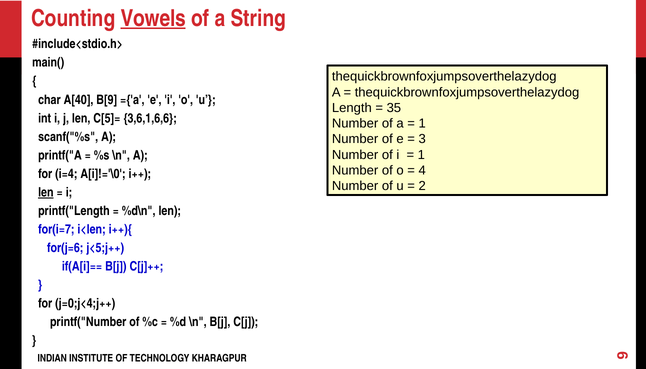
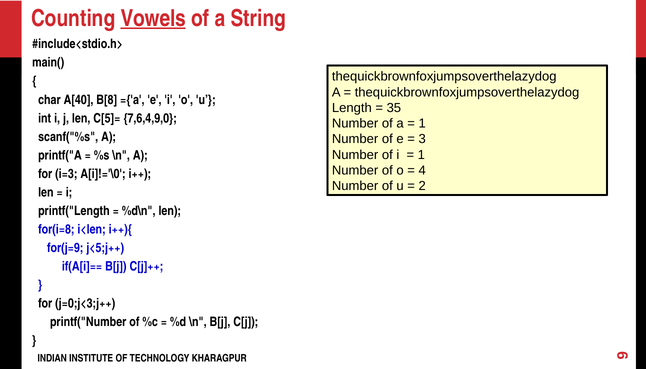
B[9: B[9 -> B[8 (107, 100)
3,6,1,6,6: 3,6,1,6,6 -> 7,6,4,9,0 (150, 118)
i=4: i=4 -> i=3 (66, 174)
len underline: present -> none (46, 192)
for(i=7: for(i=7 -> for(i=8 (56, 229)
for(j=6: for(j=6 -> for(j=9 (65, 248)
j=0;j<4;j++: j=0;j<4;j++ -> j=0;j<3;j++ (85, 304)
